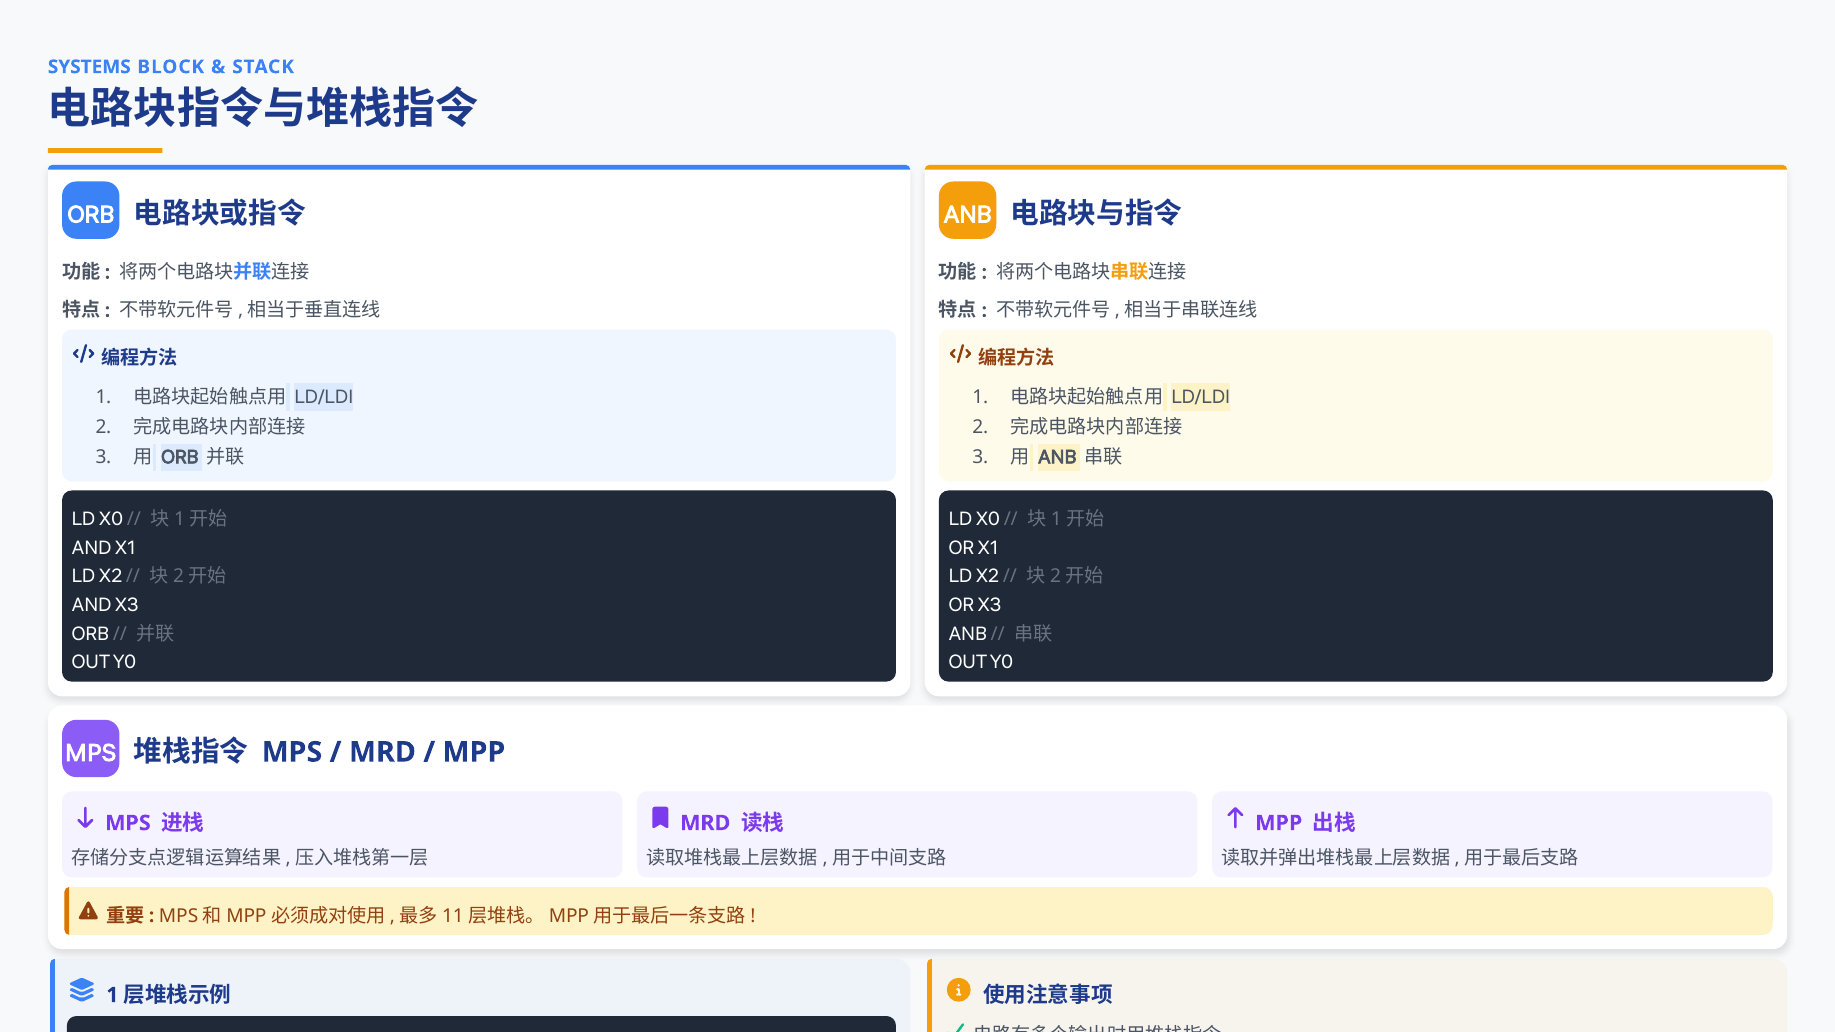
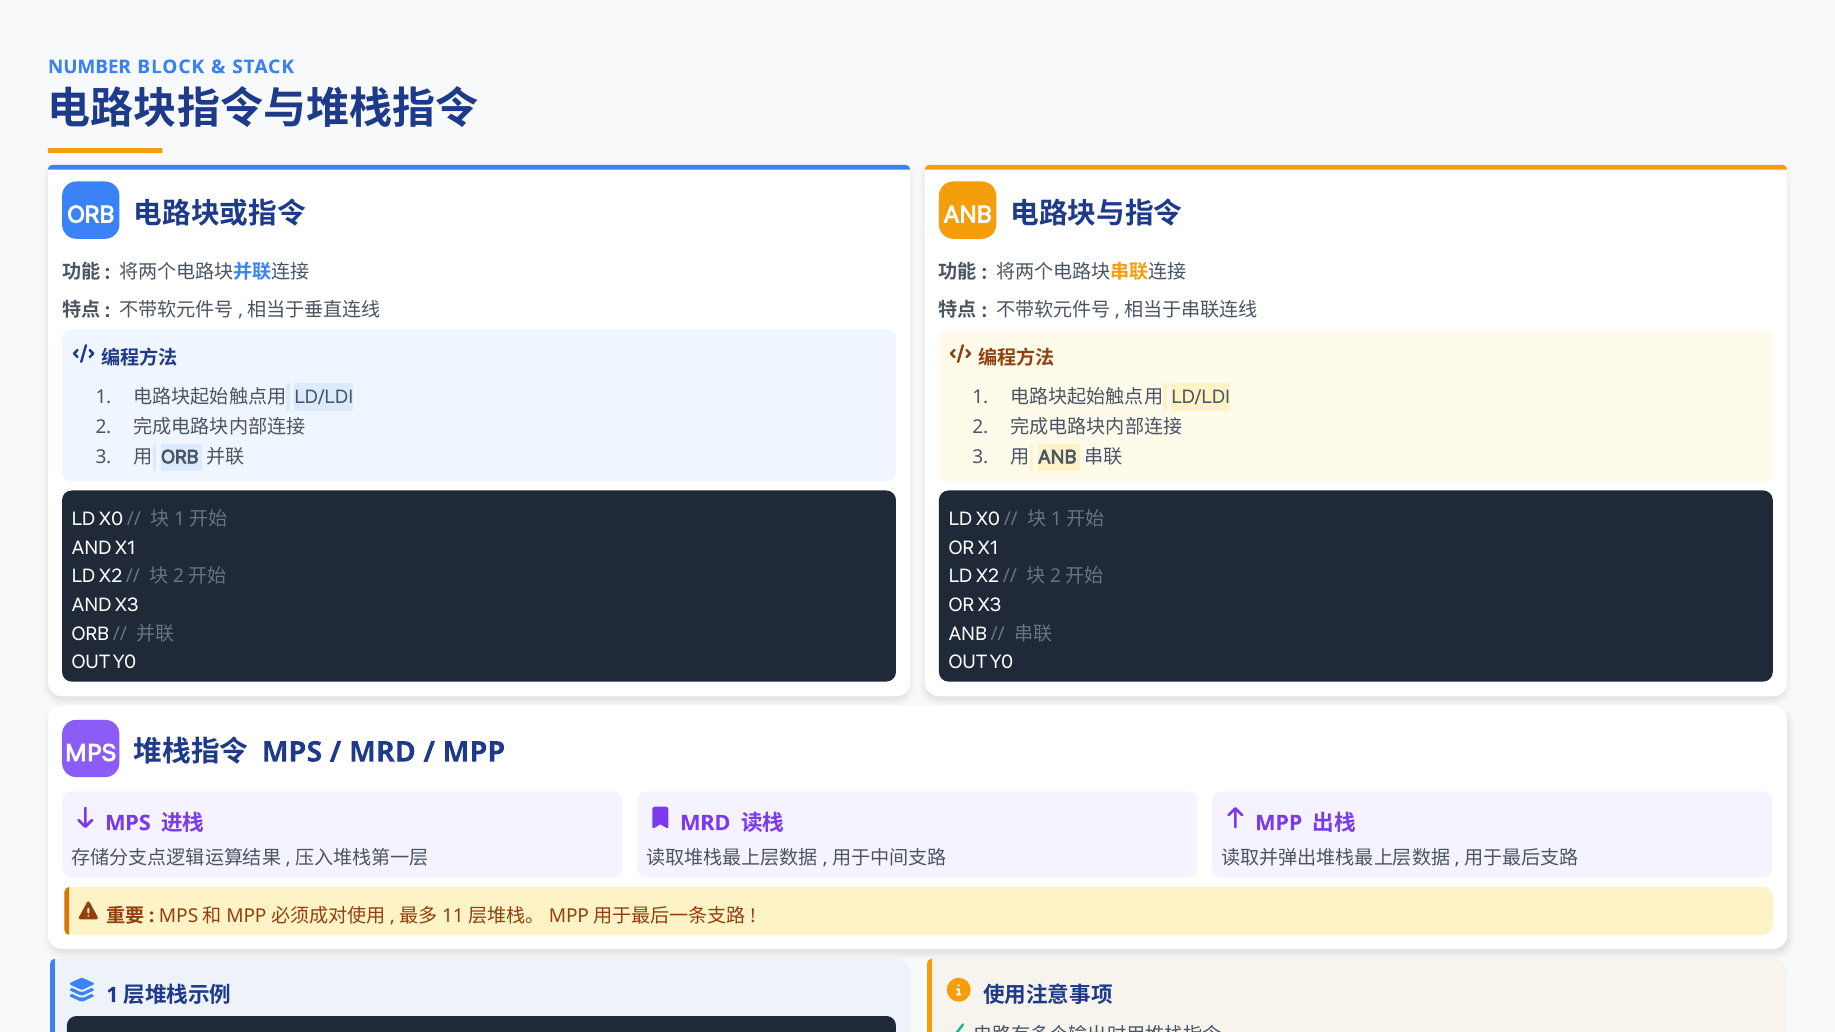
SYSTEMS: SYSTEMS -> NUMBER (89, 67)
